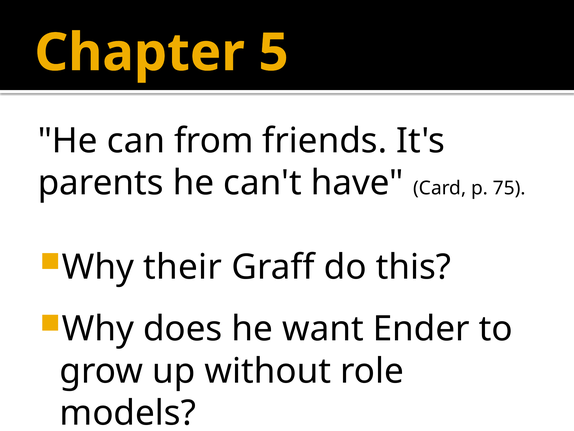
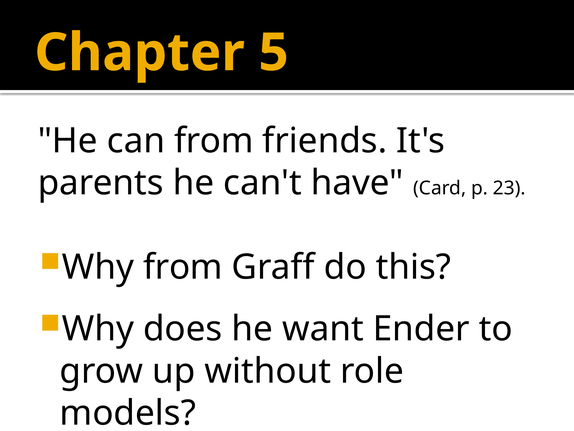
75: 75 -> 23 (509, 188)
Why their: their -> from (183, 267)
